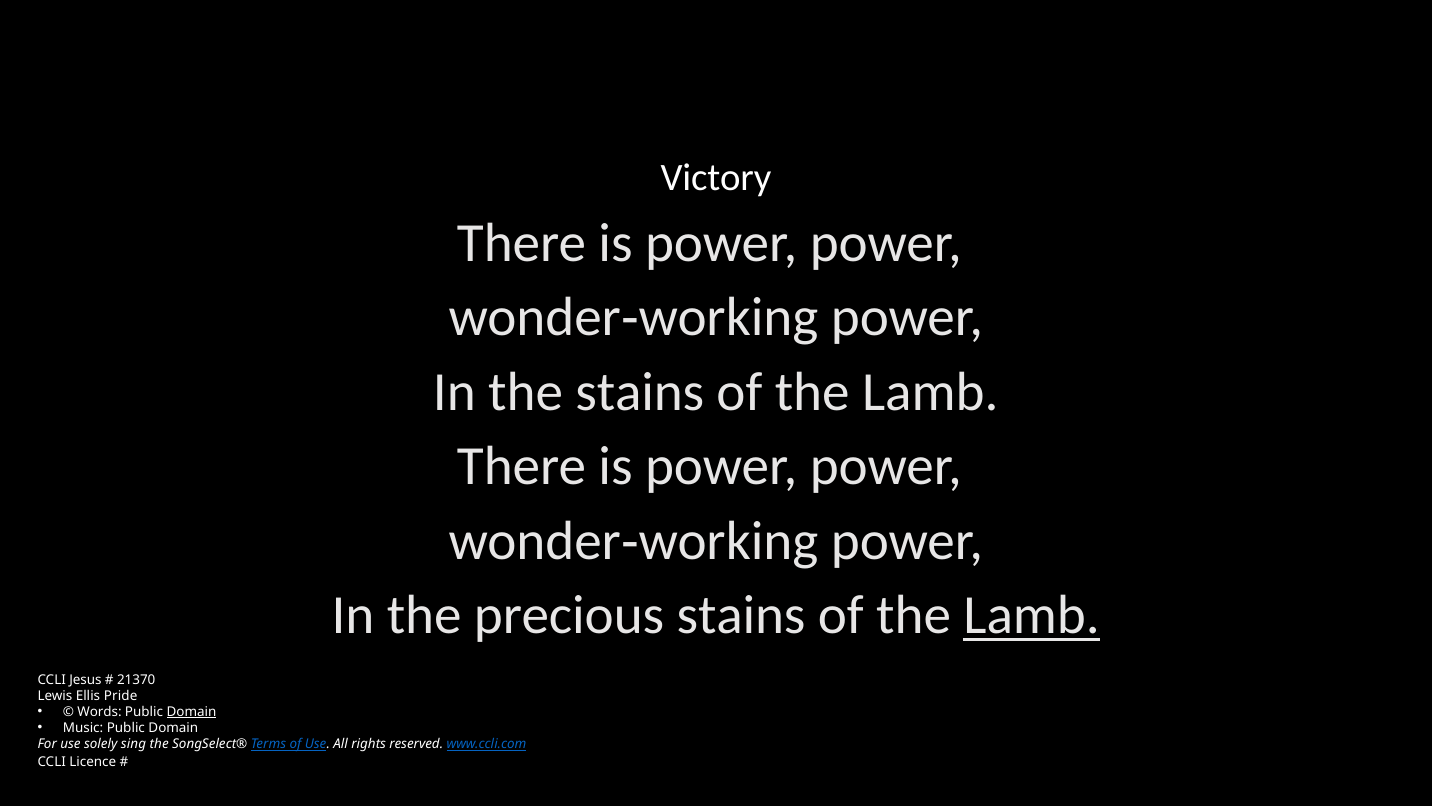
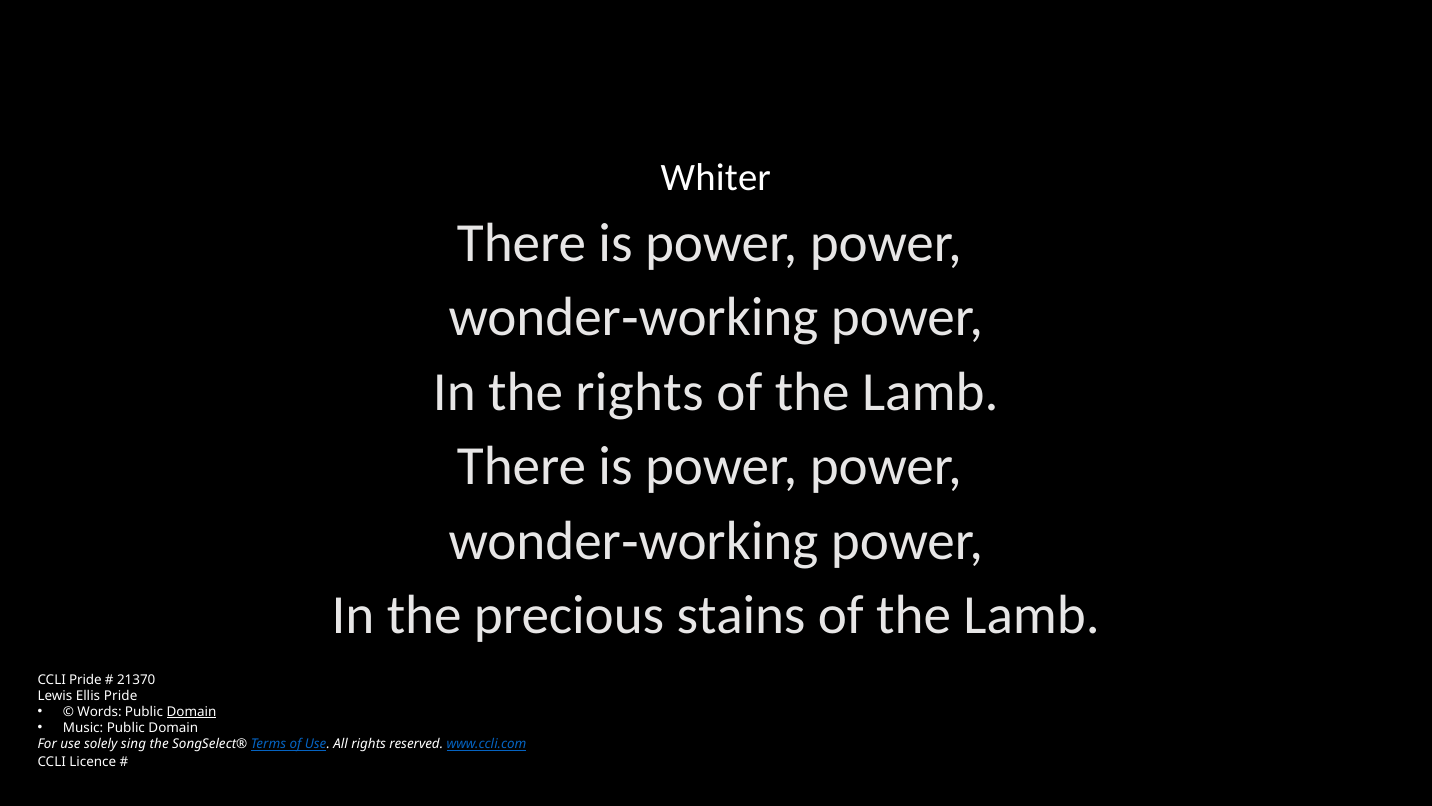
Victory: Victory -> Whiter (716, 177)
the stains: stains -> rights (640, 392)
Lamb underline: present -> none (1032, 615)
CCLI Jesus: Jesus -> Pride (85, 679)
